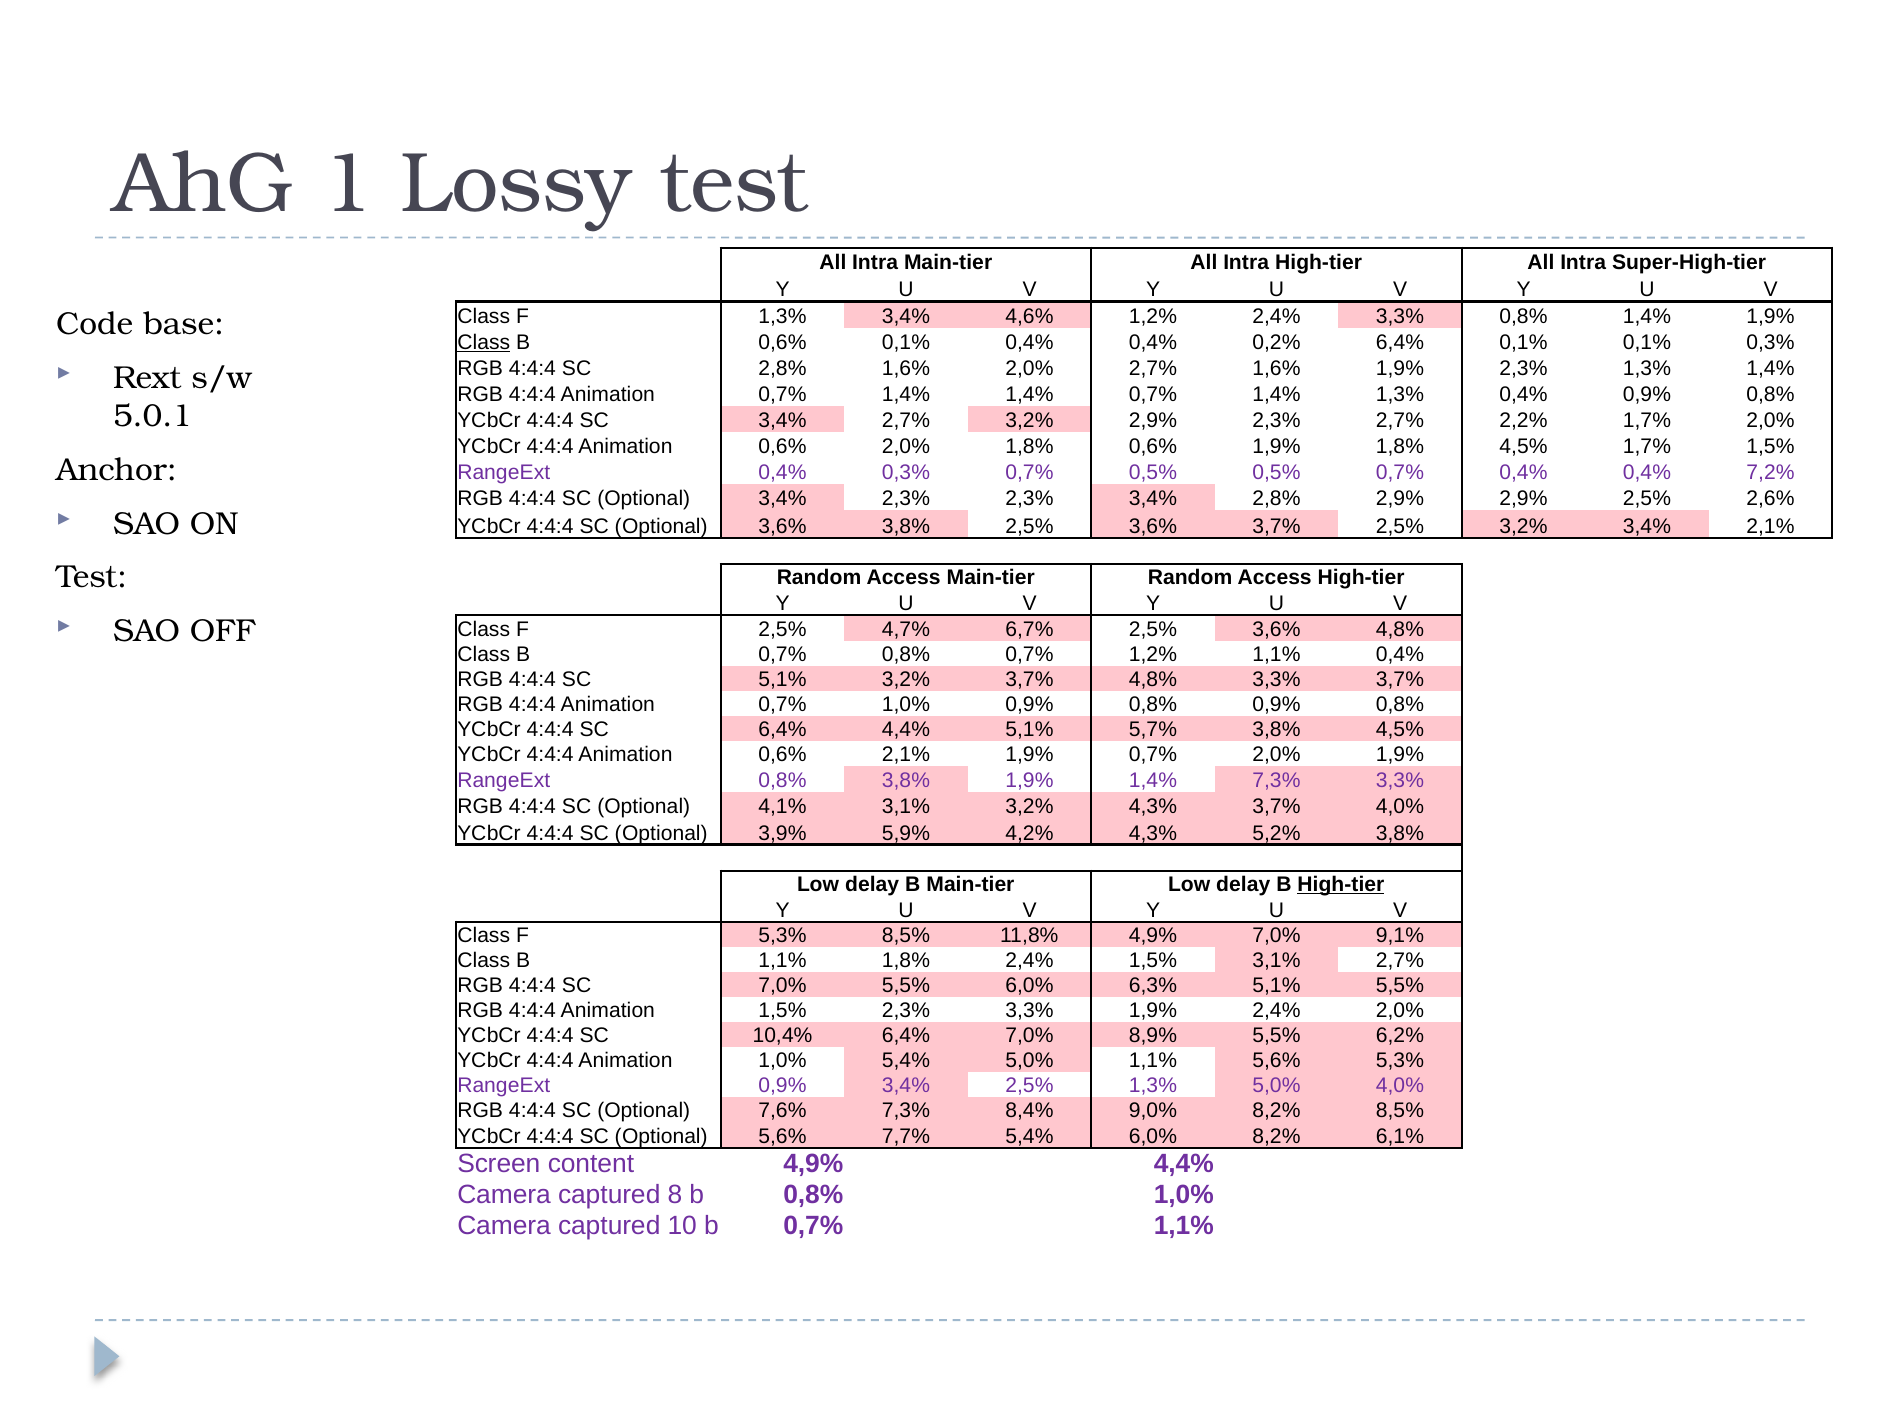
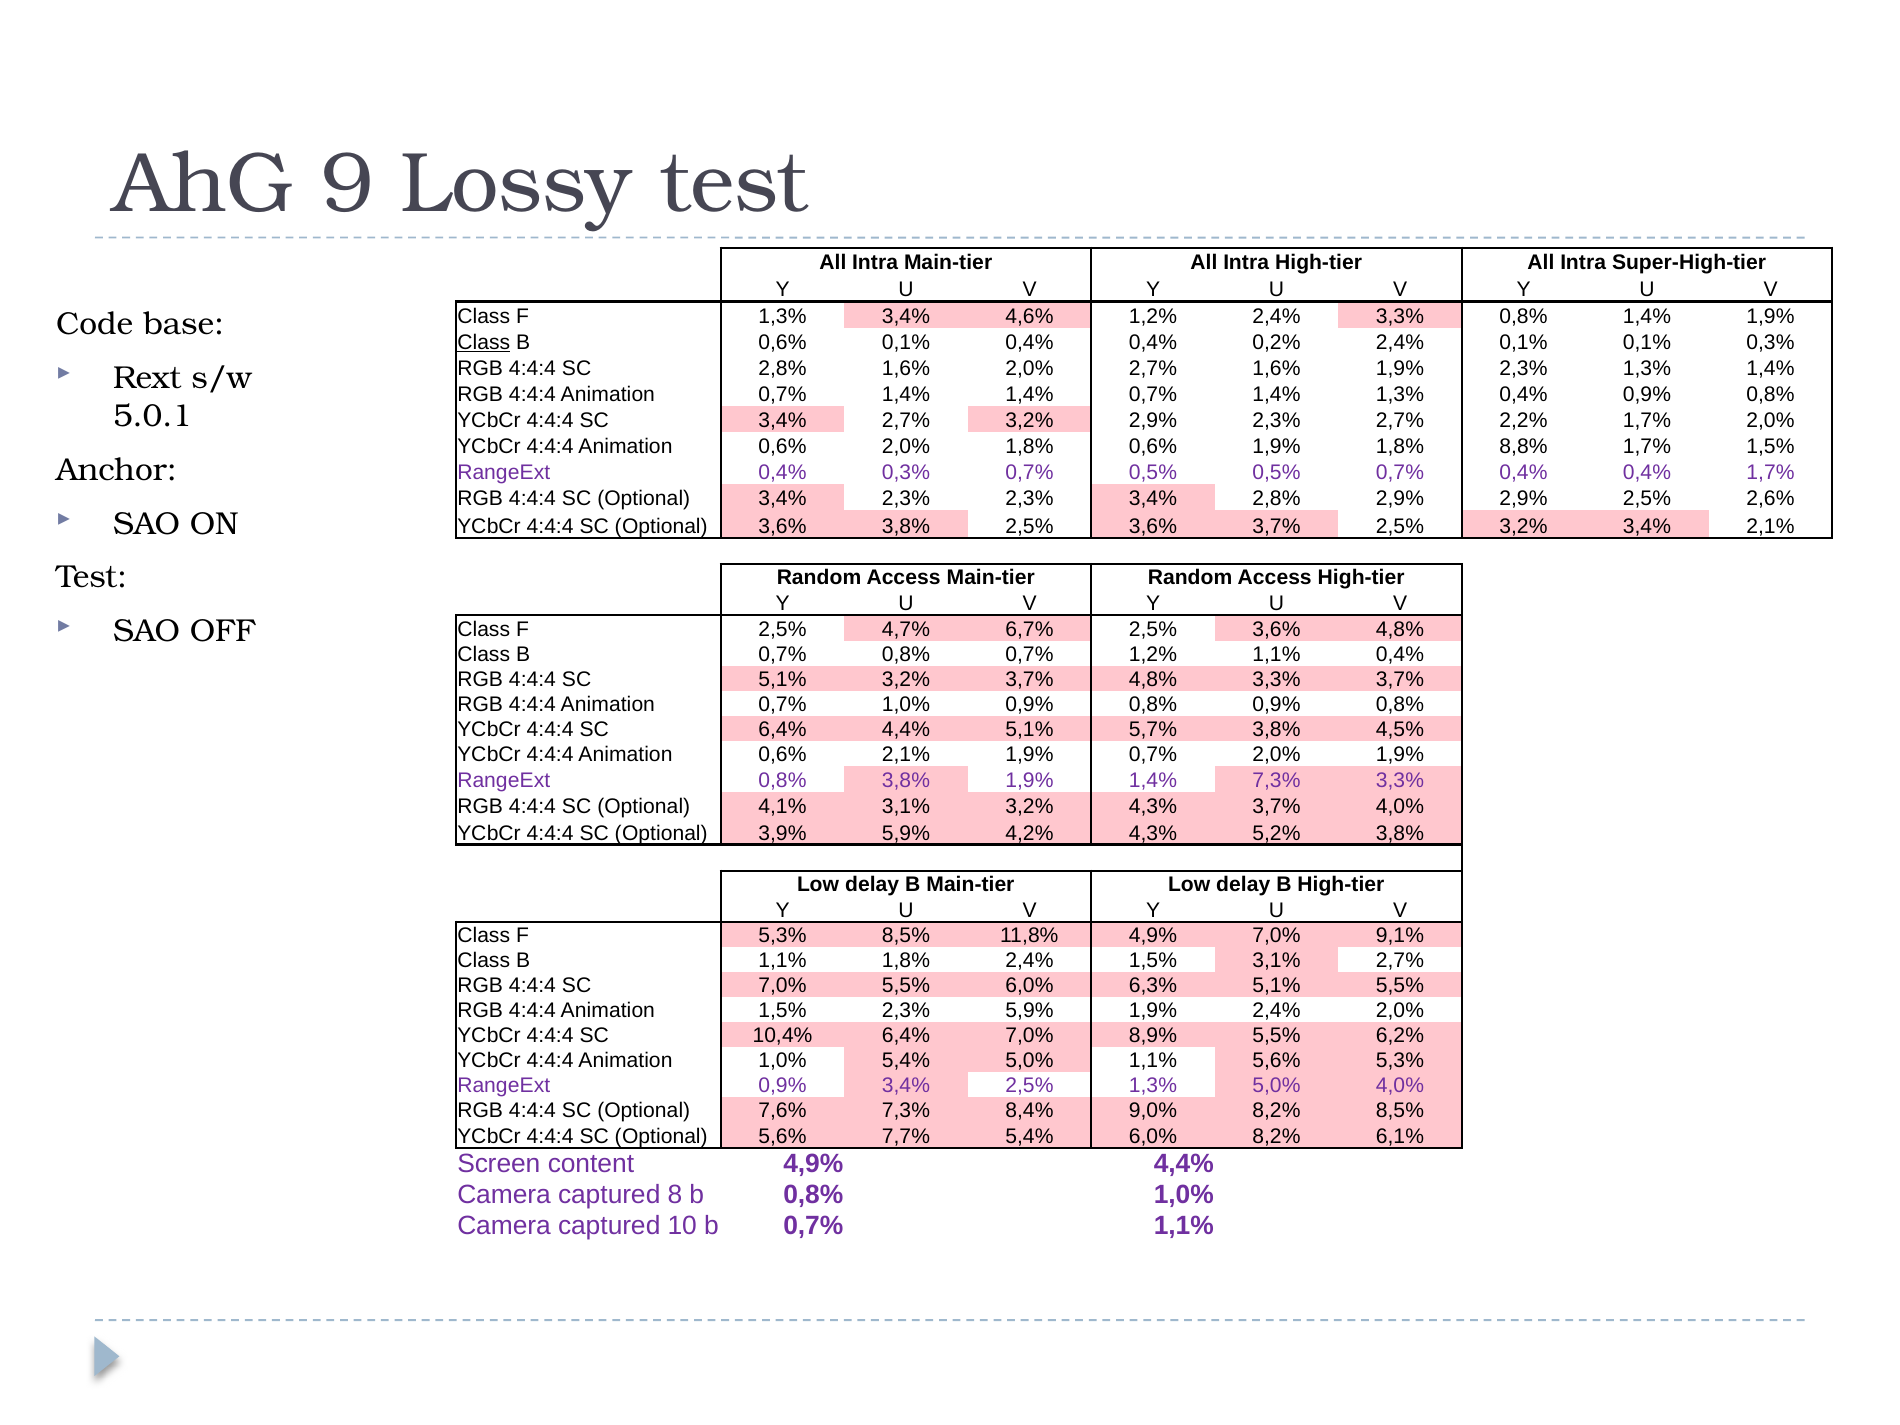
1: 1 -> 9 (348, 183)
0,2% 6,4%: 6,4% -> 2,4% (1400, 342)
1,8% 4,5%: 4,5% -> 8,8% (1523, 447)
0,4% 7,2%: 7,2% -> 1,7% (1770, 473)
High-tier underline: present -> none (1341, 884)
2,3% 3,3%: 3,3% -> 5,9% (1029, 1010)
